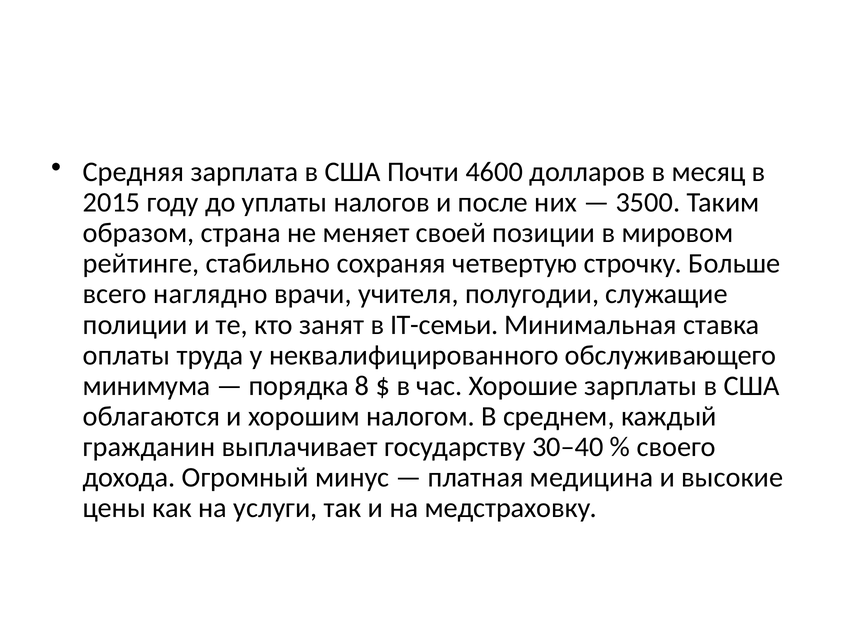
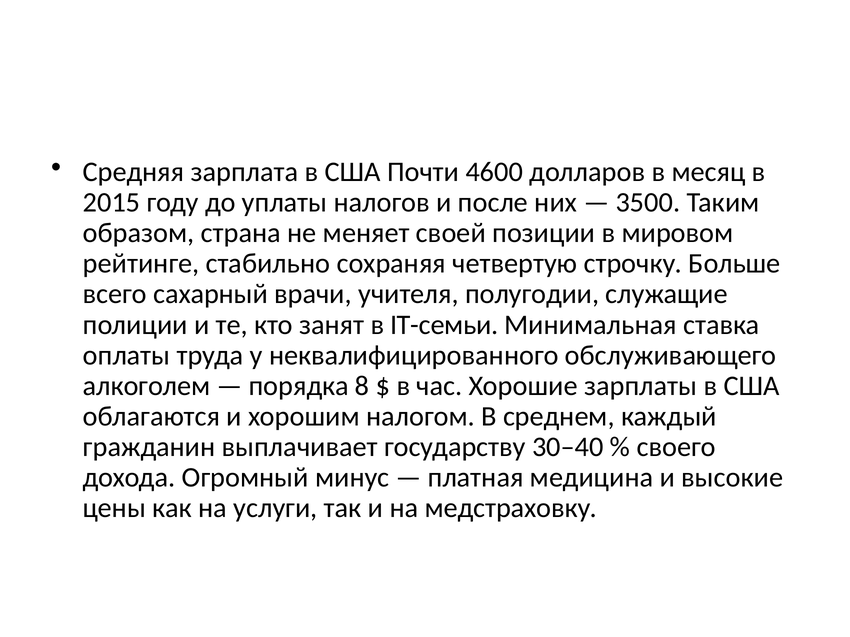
наглядно: наглядно -> сахарный (211, 294)
минимума: минимума -> алкоголем (147, 386)
